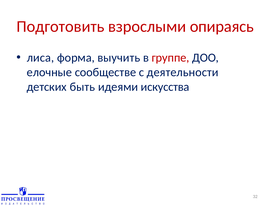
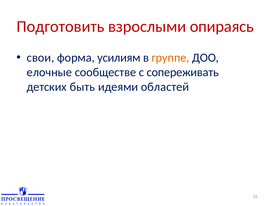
лиса: лиса -> свои (41, 57)
выучить: выучить -> усилиям (119, 57)
группе colour: red -> orange (171, 57)
деятельности: деятельности -> сопереживать (183, 72)
искусства: искусства -> областей (165, 87)
